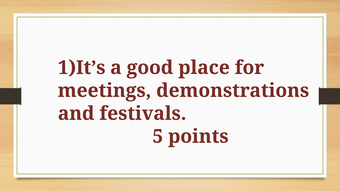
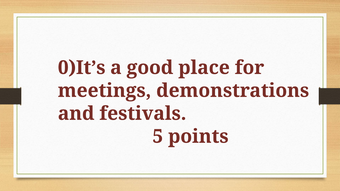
1)It’s: 1)It’s -> 0)It’s (82, 68)
